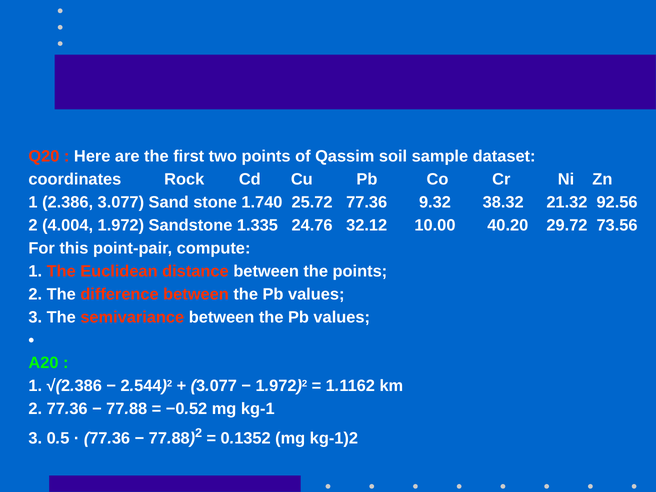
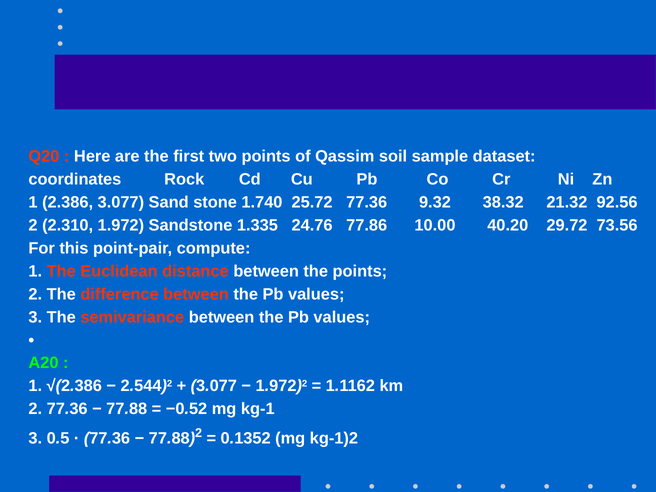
4.004: 4.004 -> 2.310 (68, 225)
32.12: 32.12 -> 77.86 (367, 225)
